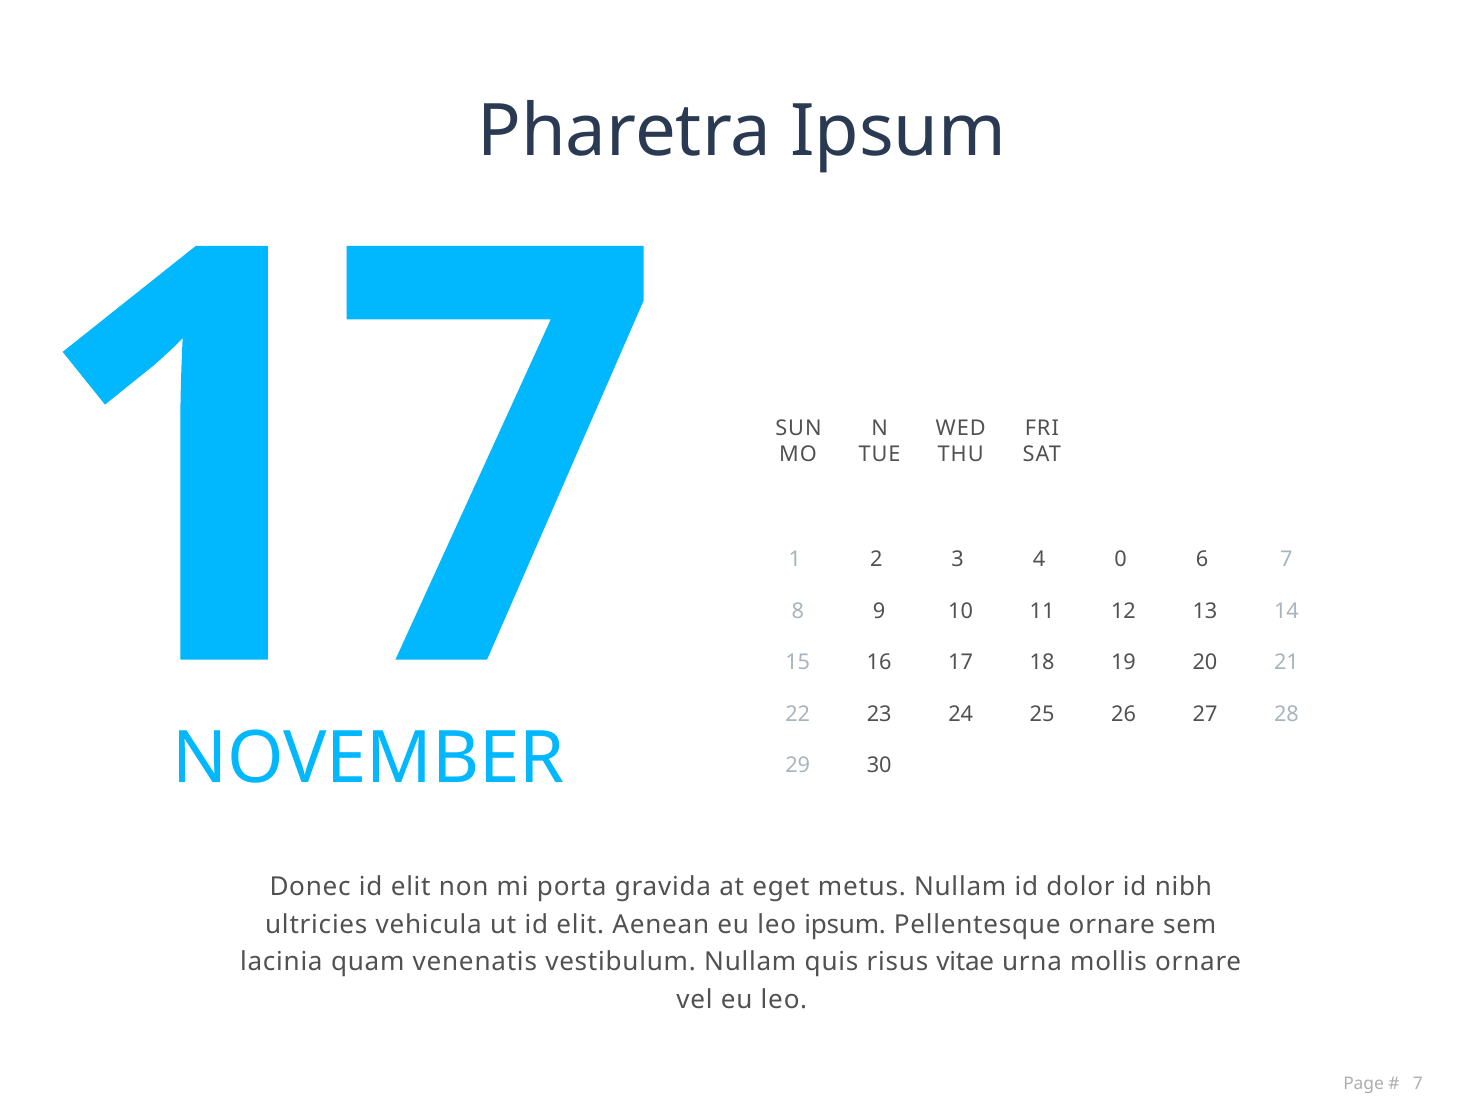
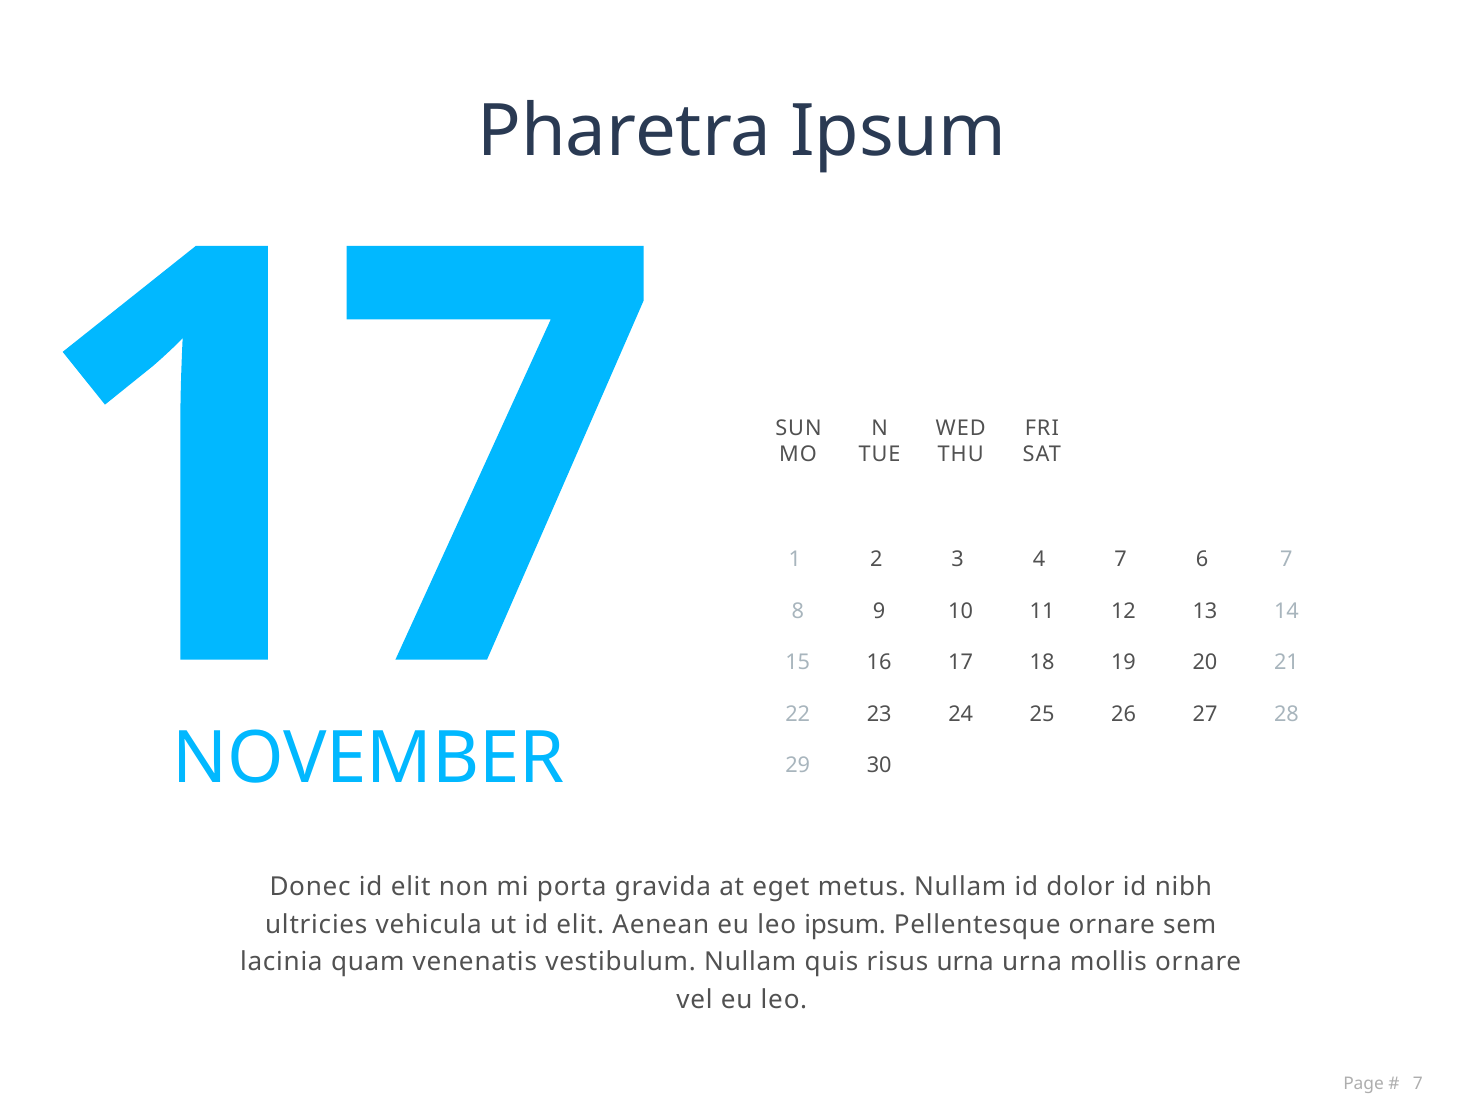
4 0: 0 -> 7 (1121, 559)
risus vitae: vitae -> urna (965, 962)
